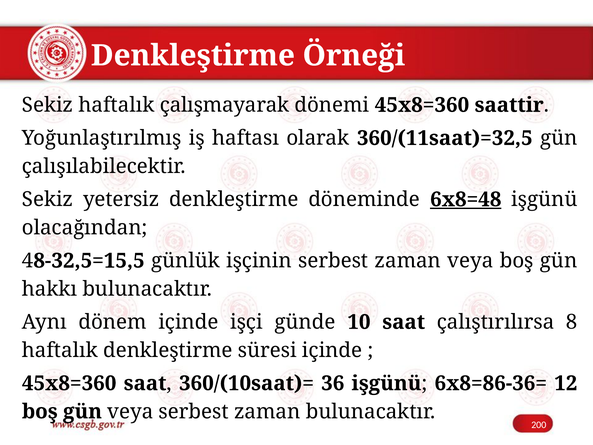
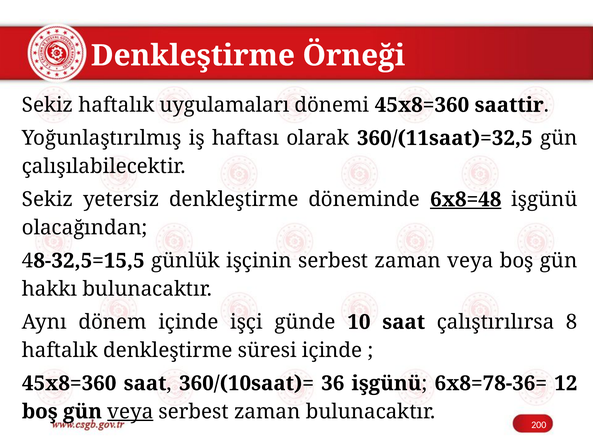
çalışmayarak: çalışmayarak -> uygulamaları (225, 105)
6x8=86-36=: 6x8=86-36= -> 6x8=78-36= (491, 383)
veya underline: none -> present (130, 411)
